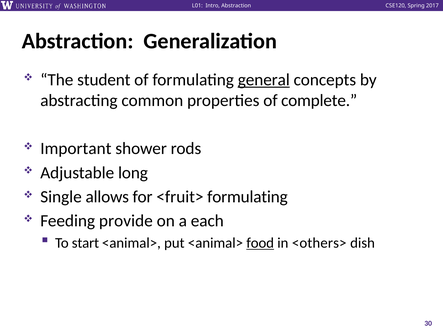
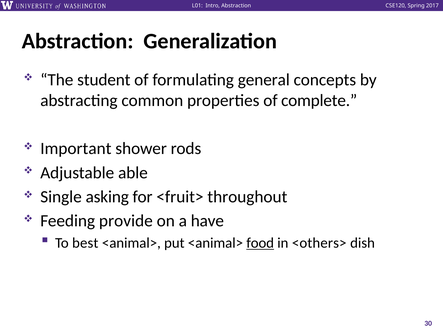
general underline: present -> none (264, 80)
long: long -> able (133, 173)
allows: allows -> asking (107, 197)
<fruit> formulating: formulating -> throughout (247, 197)
each: each -> have (207, 221)
start: start -> best (85, 243)
